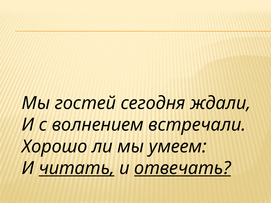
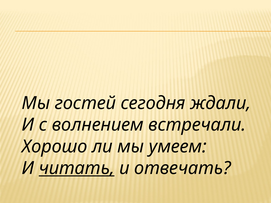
отвечать underline: present -> none (183, 168)
